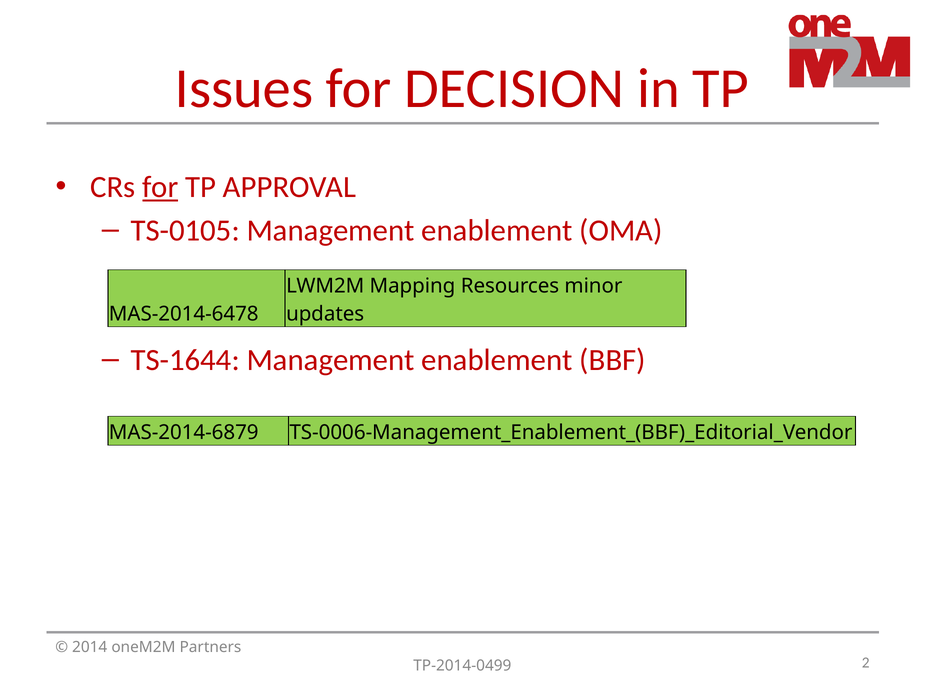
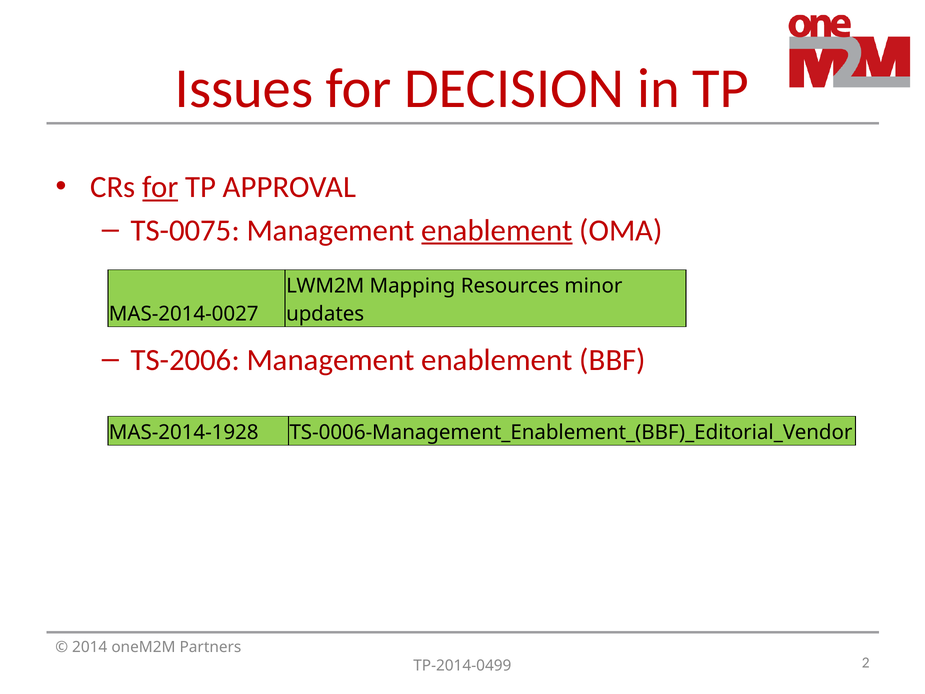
TS-0105: TS-0105 -> TS-0075 (185, 230)
enablement underline: none -> present (497, 230)
MAS-2014-6478: MAS-2014-6478 -> MAS-2014-0027 (184, 314)
TS-1644: TS-1644 -> TS-2006 (185, 360)
MAS-2014-6879: MAS-2014-6879 -> MAS-2014-1928 (184, 432)
